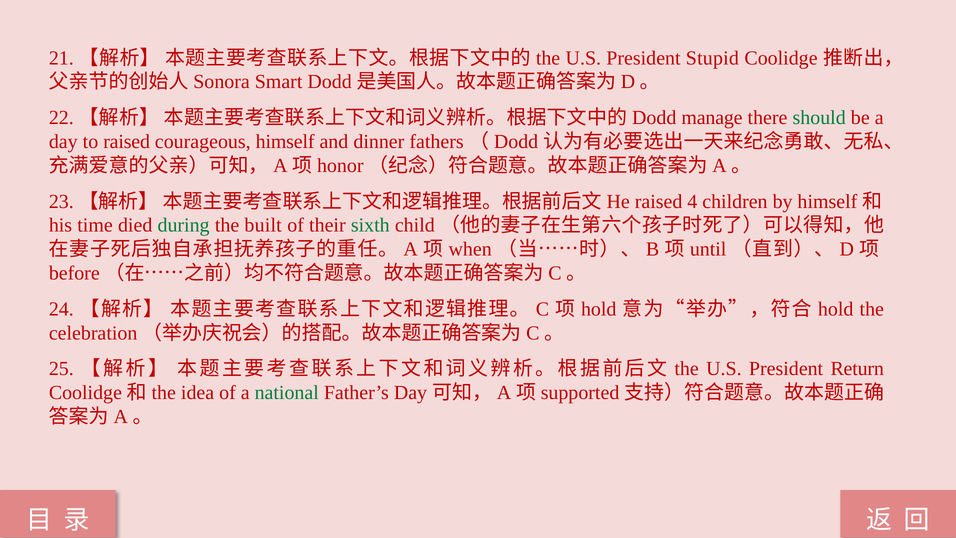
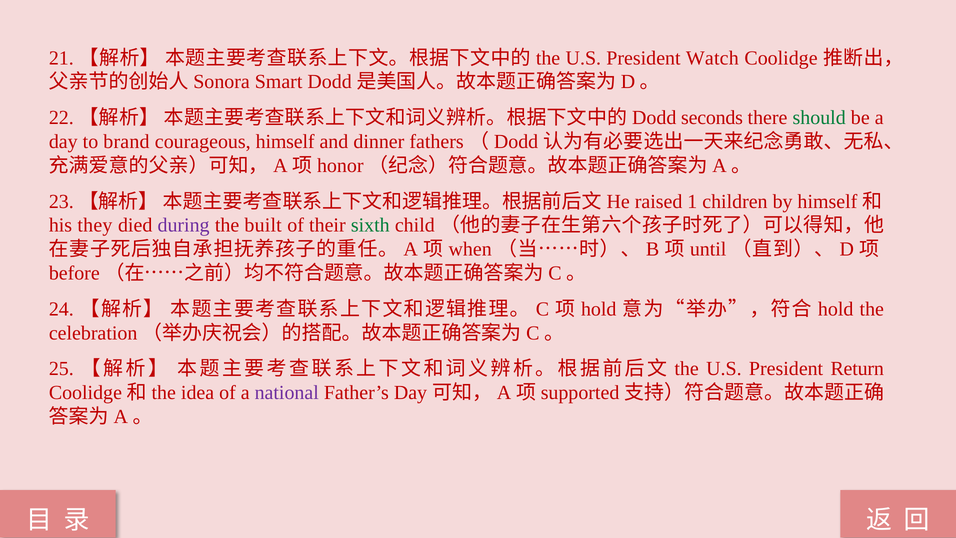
Stupid: Stupid -> Watch (712, 58)
manage: manage -> seconds (712, 118)
to raised: raised -> brand (126, 142)
4: 4 -> 1 (692, 201)
time: time -> they (95, 225)
during colour: green -> purple (184, 225)
national colour: green -> purple (287, 393)
